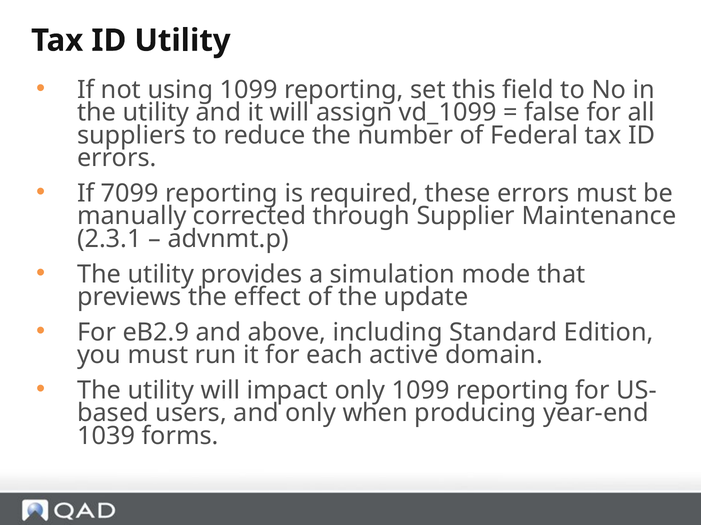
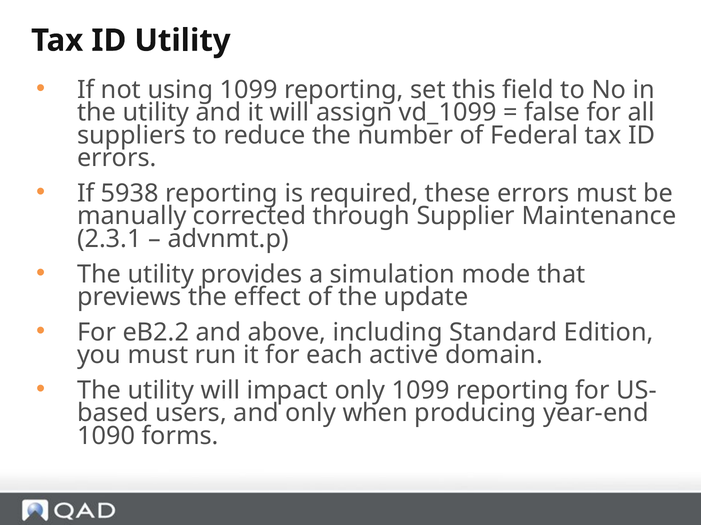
7099: 7099 -> 5938 (130, 194)
eB2.9: eB2.9 -> eB2.2 (156, 333)
1039: 1039 -> 1090 (106, 436)
